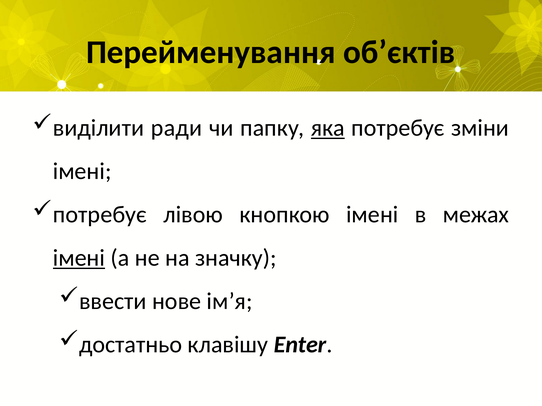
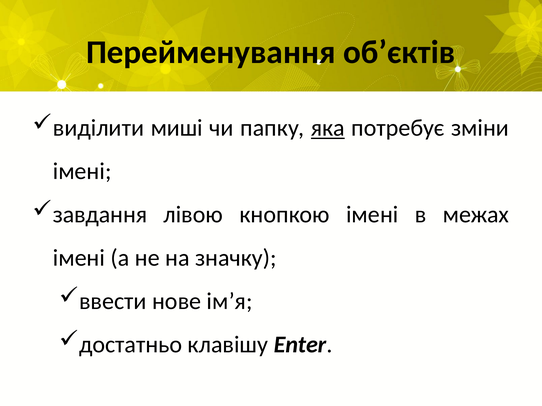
ради: ради -> миші (177, 128)
потребує: потребує -> завдання (100, 215)
імені underline: present -> none (79, 258)
